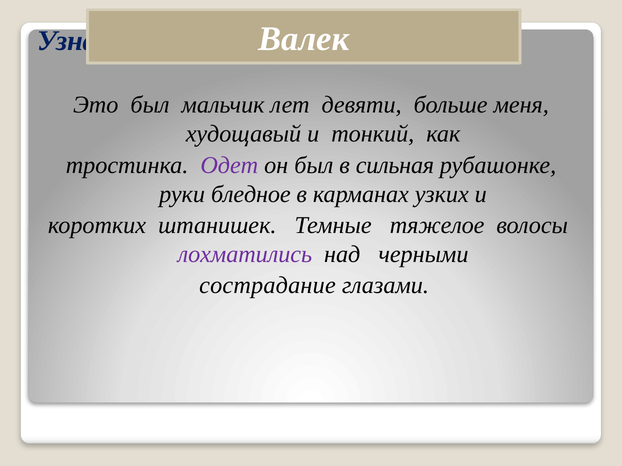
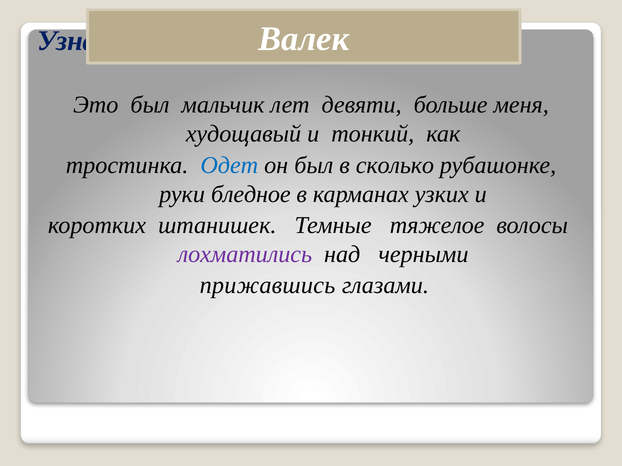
Одет colour: purple -> blue (229, 165)
сильная: сильная -> сколько (395, 165)
сострадание: сострадание -> прижавшись (267, 286)
